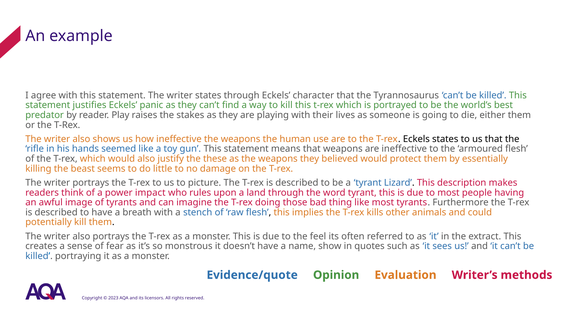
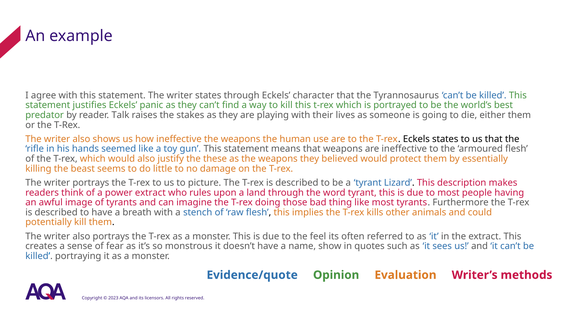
Play: Play -> Talk (120, 115)
power impact: impact -> extract (150, 193)
